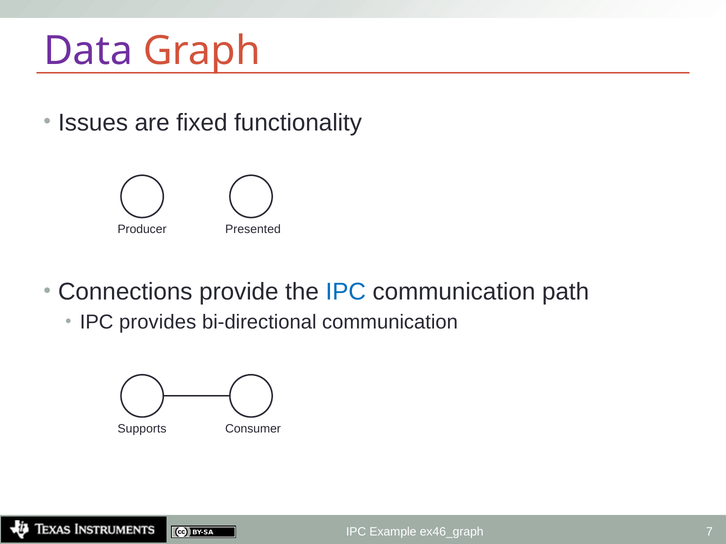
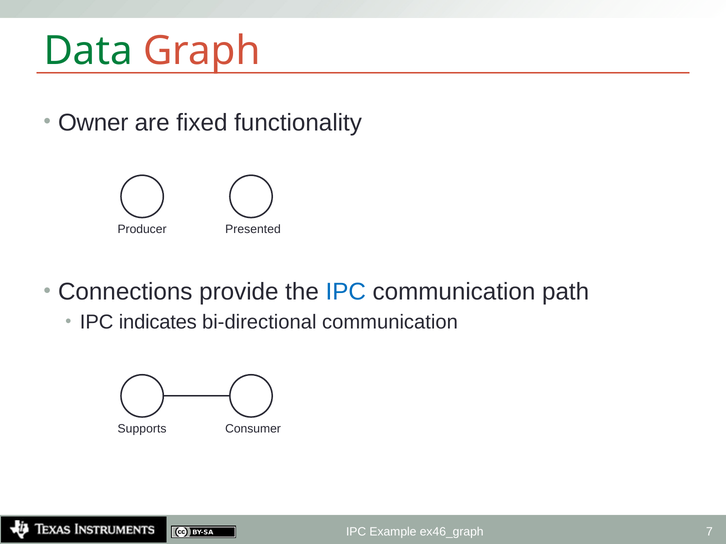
Data colour: purple -> green (88, 51)
Issues: Issues -> Owner (93, 123)
provides: provides -> indicates (158, 322)
